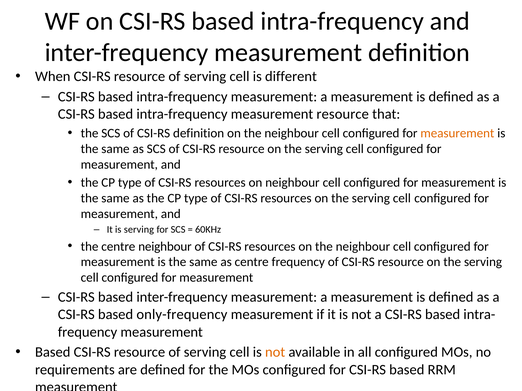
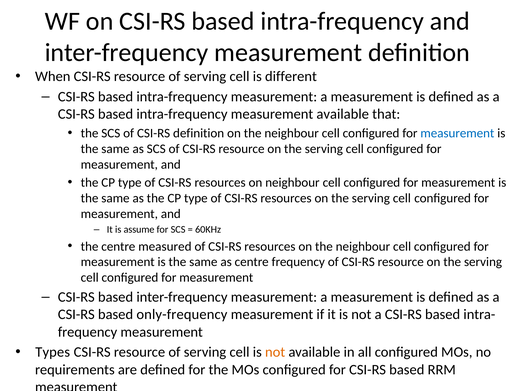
measurement resource: resource -> available (343, 114)
measurement colour: orange -> blue (457, 133)
is serving: serving -> assume (139, 230)
centre neighbour: neighbour -> measured (165, 247)
Based: Based -> Types (53, 353)
